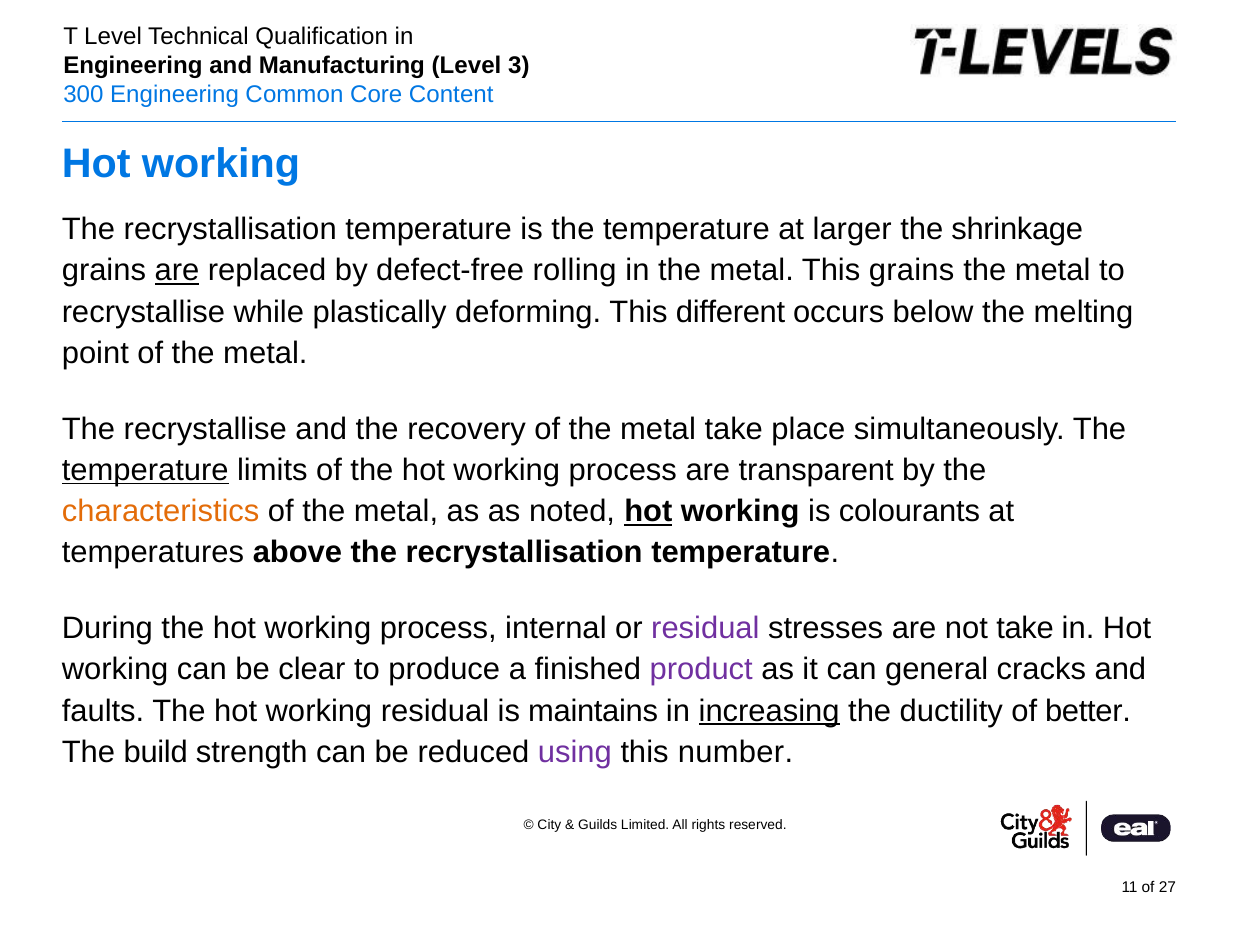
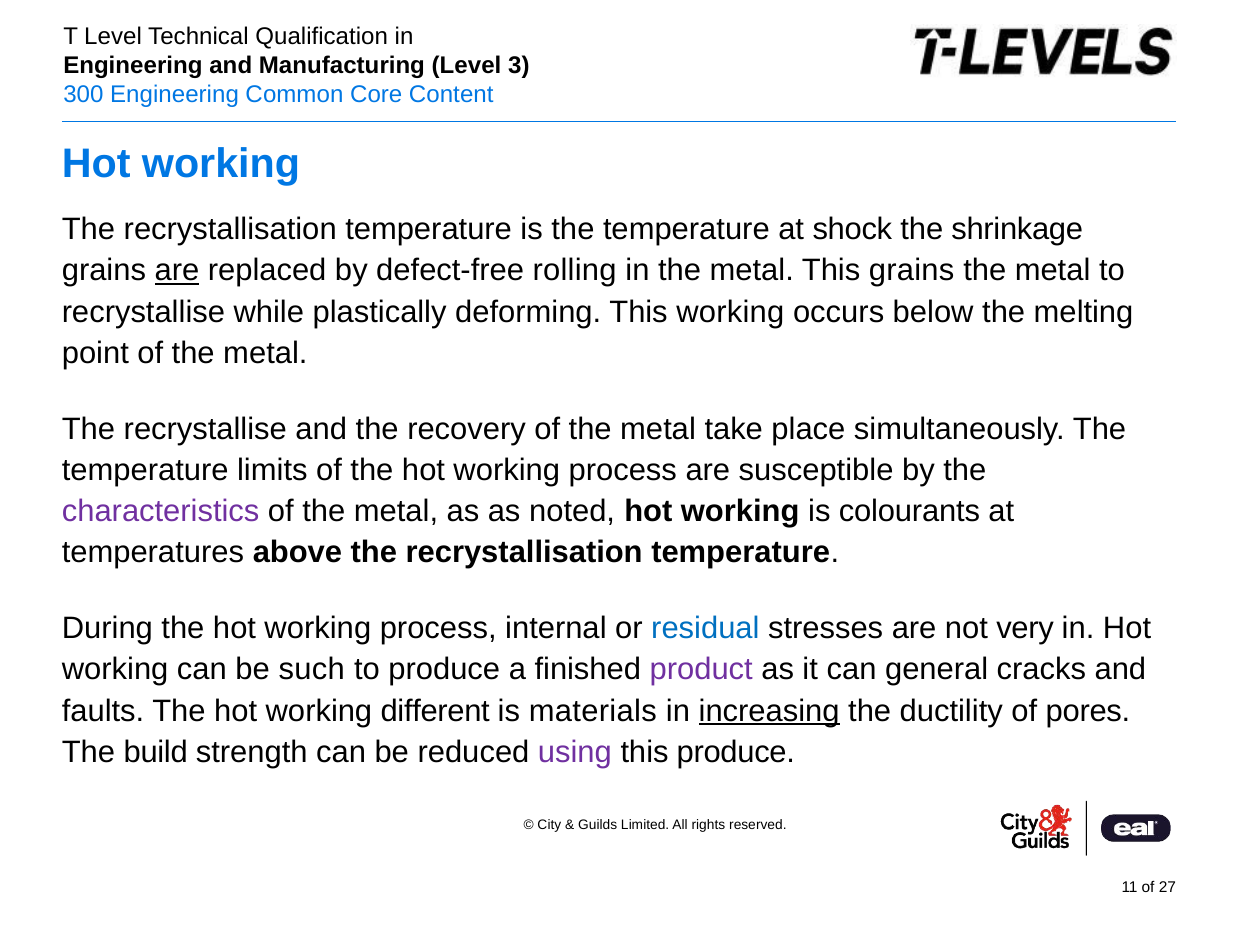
larger: larger -> shock (852, 230)
This different: different -> working (730, 312)
temperature underline: present -> none (145, 470)
transparent: transparent -> susceptible (816, 470)
characteristics colour: orange -> purple (161, 512)
hot underline: present -> none (648, 512)
residual colour: purple -> blue (705, 629)
not take: take -> very (1025, 629)
clear: clear -> such (312, 670)
working residual: residual -> different (435, 711)
maintains: maintains -> materials (593, 711)
better: better -> pores (1088, 711)
this number: number -> produce (736, 753)
